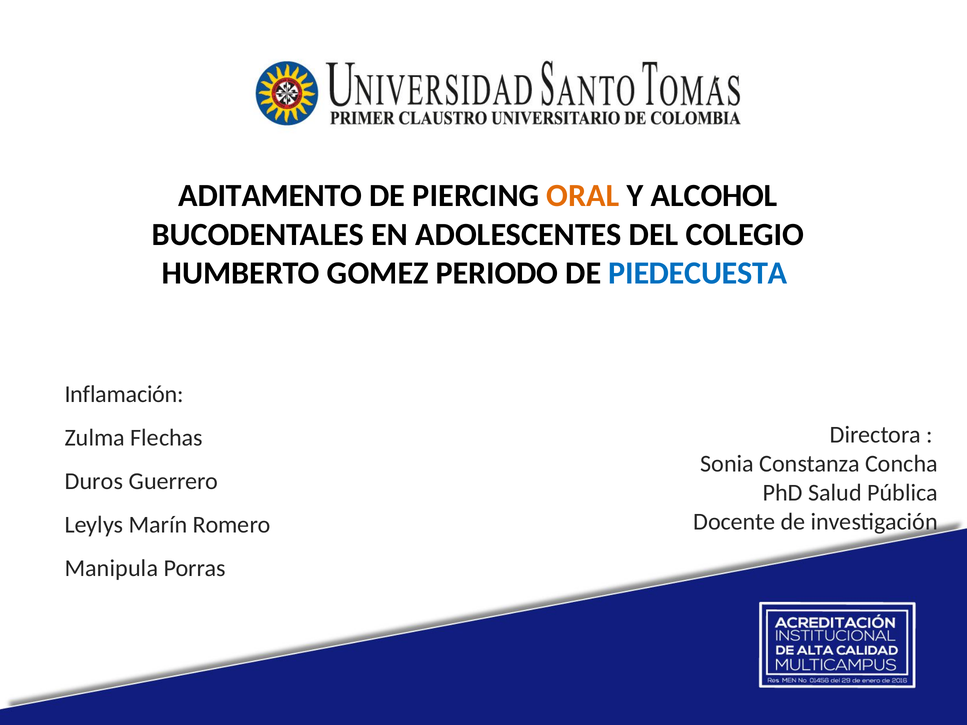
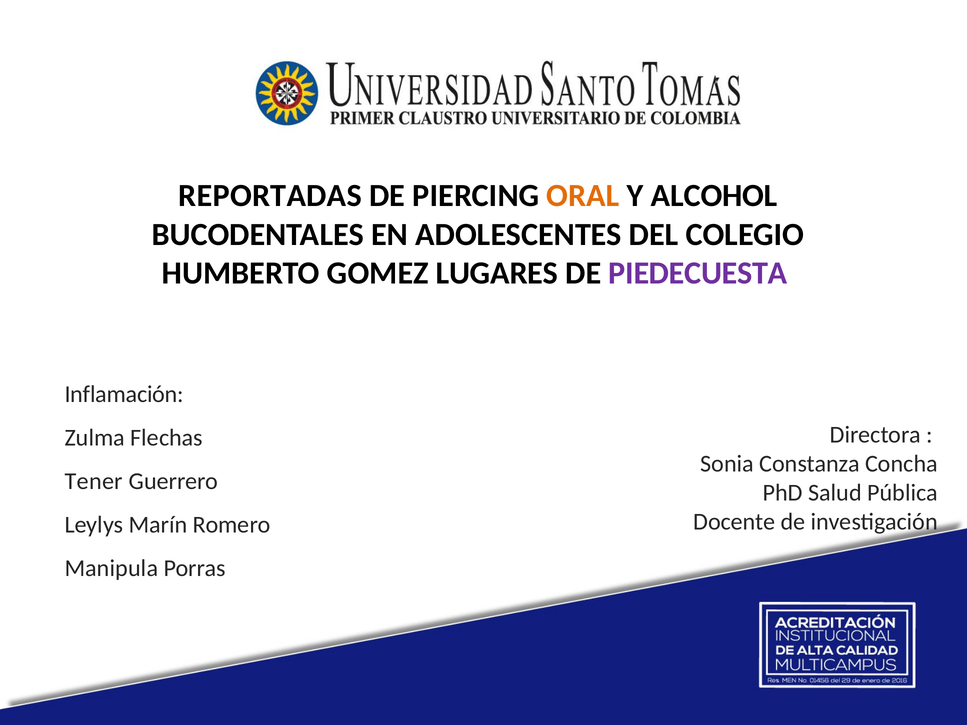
ADITAMENTO: ADITAMENTO -> REPORTADAS (270, 196)
PERIODO: PERIODO -> LUGARES (497, 273)
PIEDECUESTA colour: blue -> purple (698, 273)
Duros: Duros -> Tener (94, 482)
